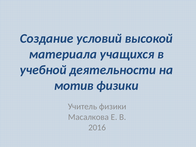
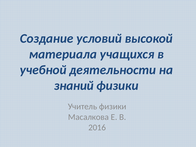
мотив: мотив -> знаний (74, 86)
